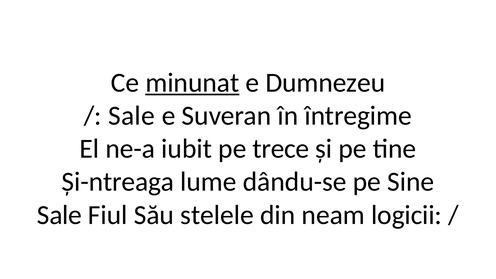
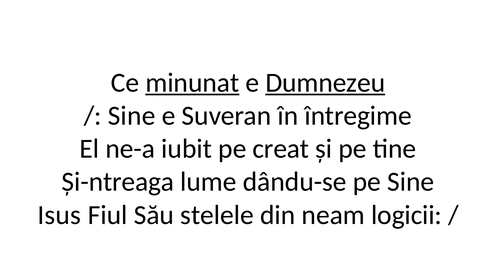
Dumnezeu underline: none -> present (325, 83)
Sale: Sale -> Sine (132, 116)
trece: trece -> creat (281, 149)
Sale: Sale -> Isus (59, 215)
